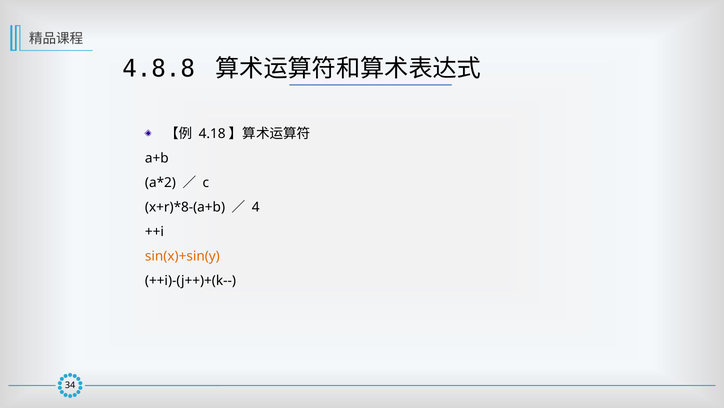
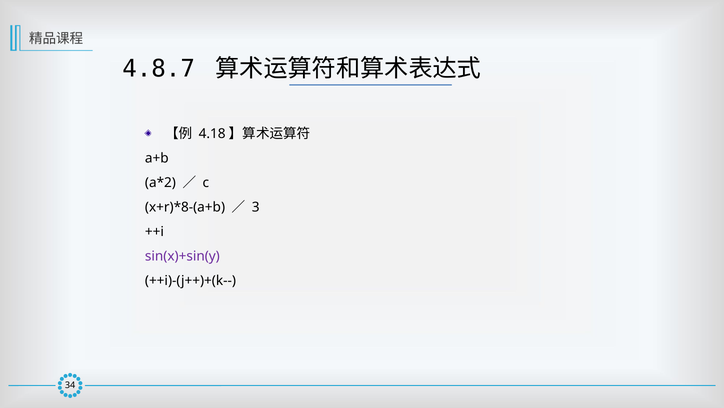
4.8.8: 4.8.8 -> 4.8.7 (159, 69)
4: 4 -> 3 (256, 207)
sin(x)+sin(y colour: orange -> purple (182, 256)
